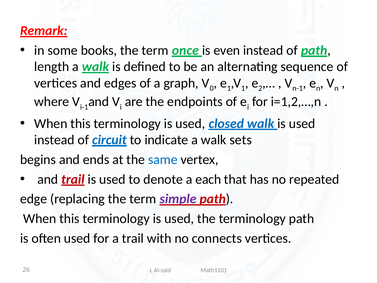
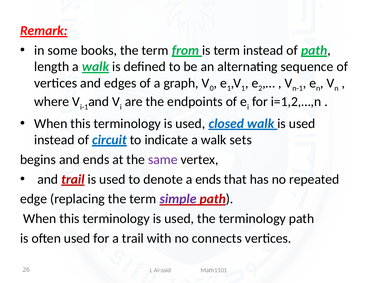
once: once -> from (185, 50)
is even: even -> term (227, 50)
same colour: blue -> purple (163, 159)
a each: each -> ends (208, 179)
